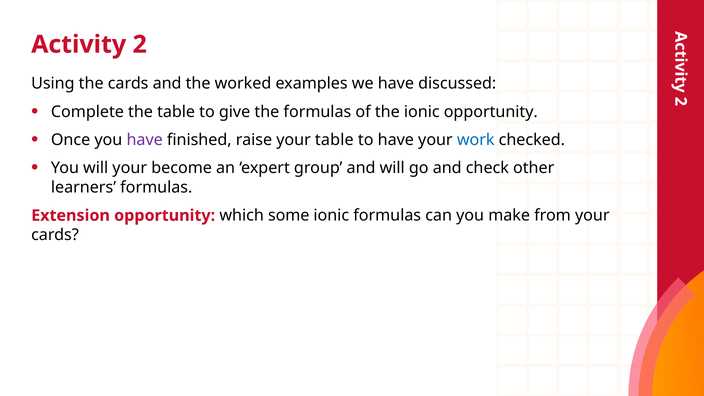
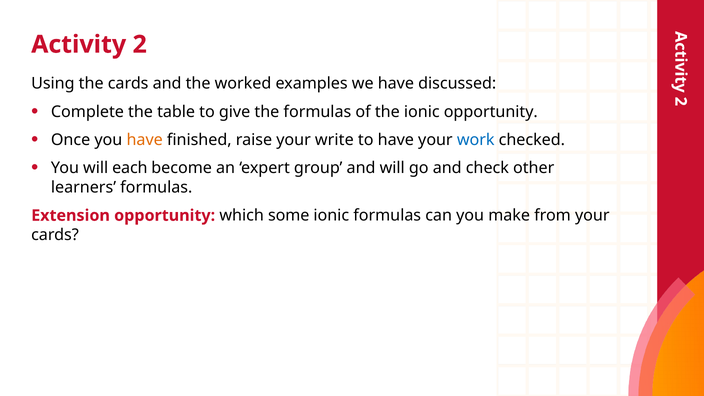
have colour: purple -> orange (145, 140)
your table: table -> write (334, 140)
will your: your -> each (130, 168)
